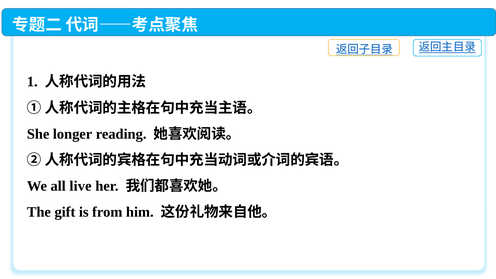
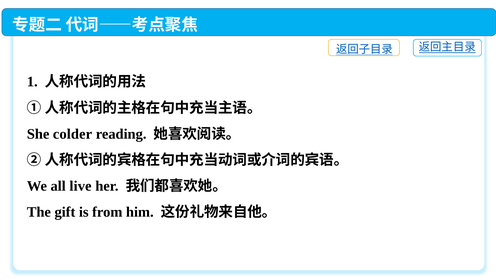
longer: longer -> colder (72, 134)
